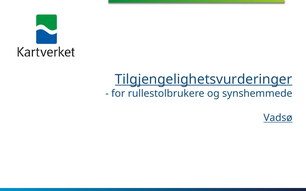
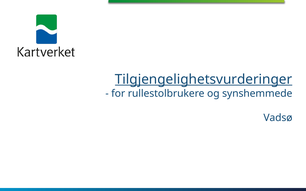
Vadsø underline: present -> none (278, 118)
